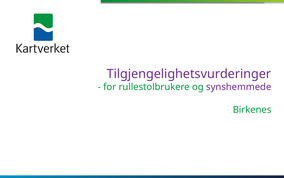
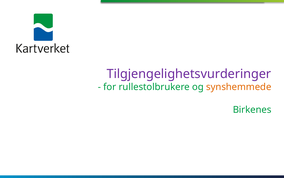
synshemmede colour: purple -> orange (239, 87)
